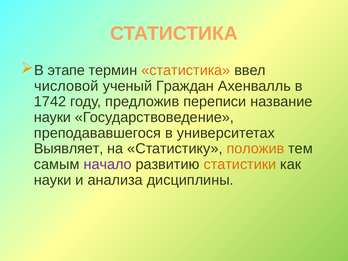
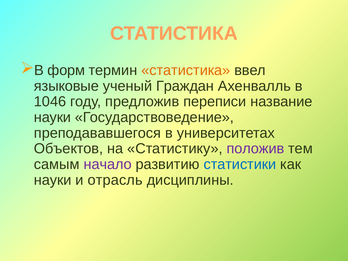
этапе: этапе -> форм (66, 70)
числовой: числовой -> языковые (66, 86)
1742: 1742 -> 1046 (50, 102)
Выявляет: Выявляет -> Объектов (69, 149)
положив colour: orange -> purple (255, 149)
статистики colour: orange -> blue (240, 164)
анализа: анализа -> отрасль (115, 180)
